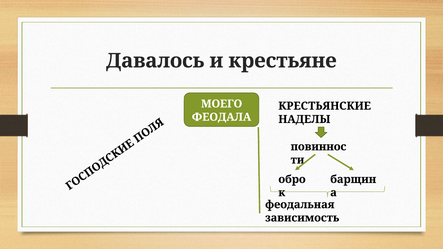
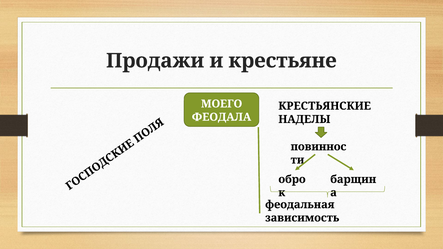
Давалось: Давалось -> Продажи (155, 61)
